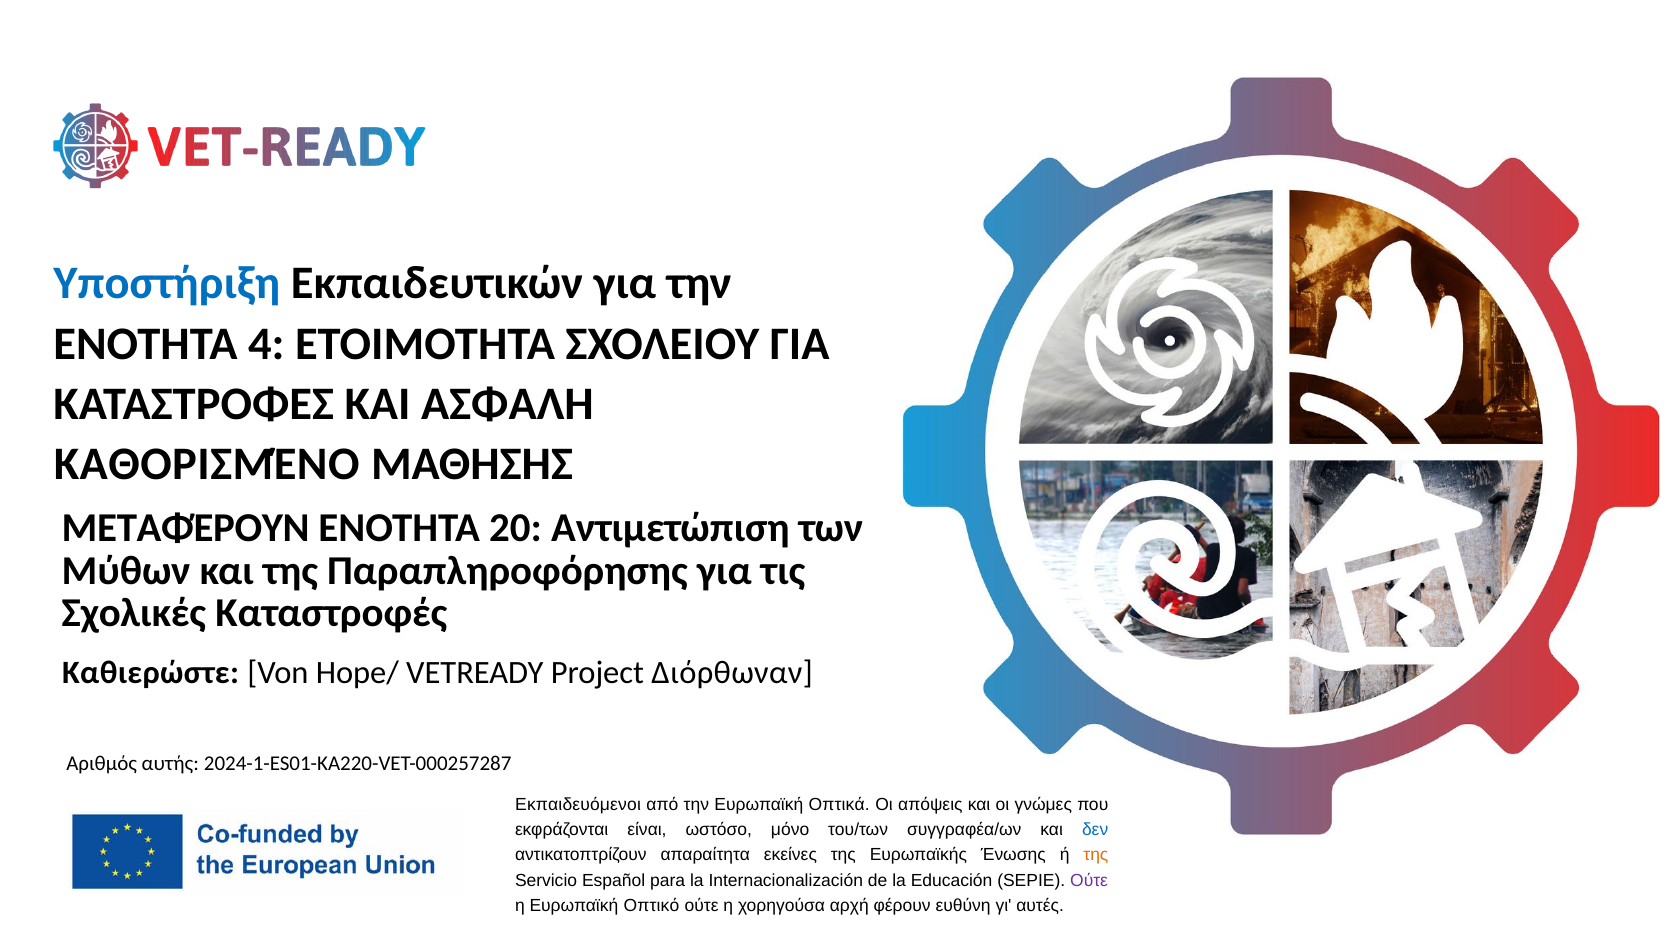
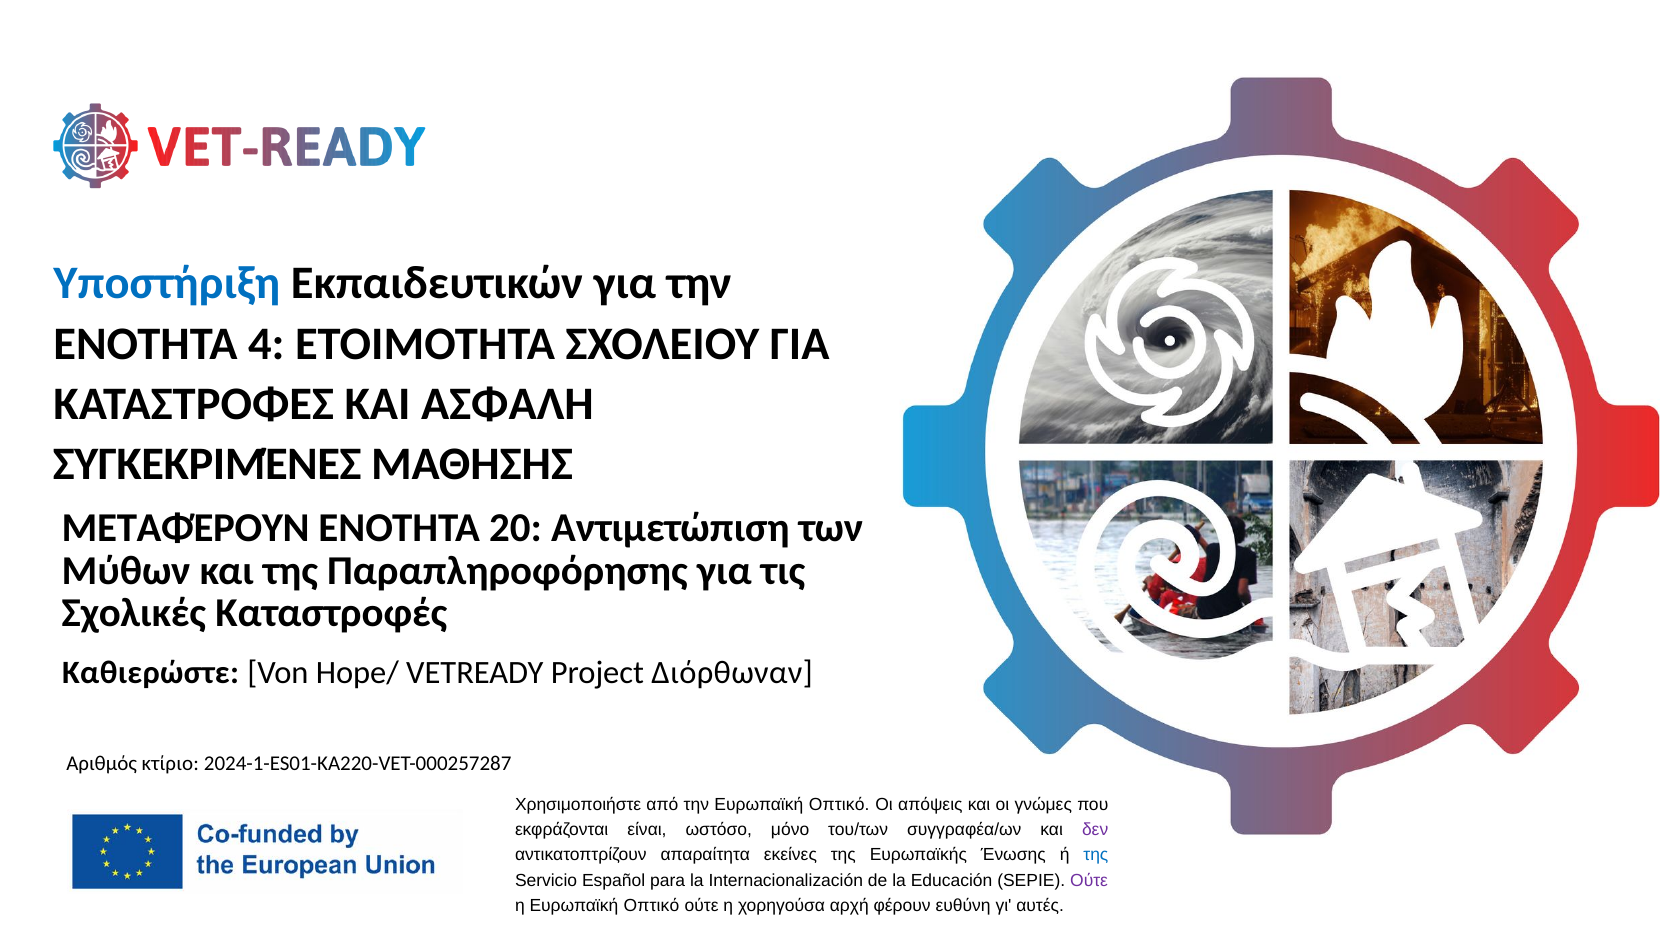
ΚΑΘΟΡΙΣΜΈΝΟ: ΚΑΘΟΡΙΣΜΈΝΟ -> ΣΥΓΚΕΚΡΙΜΈΝΕΣ (207, 464)
αυτής: αυτής -> κτίριο (170, 764)
Εκπαιδευόμενοι: Εκπαιδευόμενοι -> Χρησιμοποιήστε (578, 805)
την Ευρωπαϊκή Οπτικά: Οπτικά -> Οπτικό (839, 805)
δεν colour: blue -> purple (1095, 830)
της colour: orange -> blue (1096, 855)
